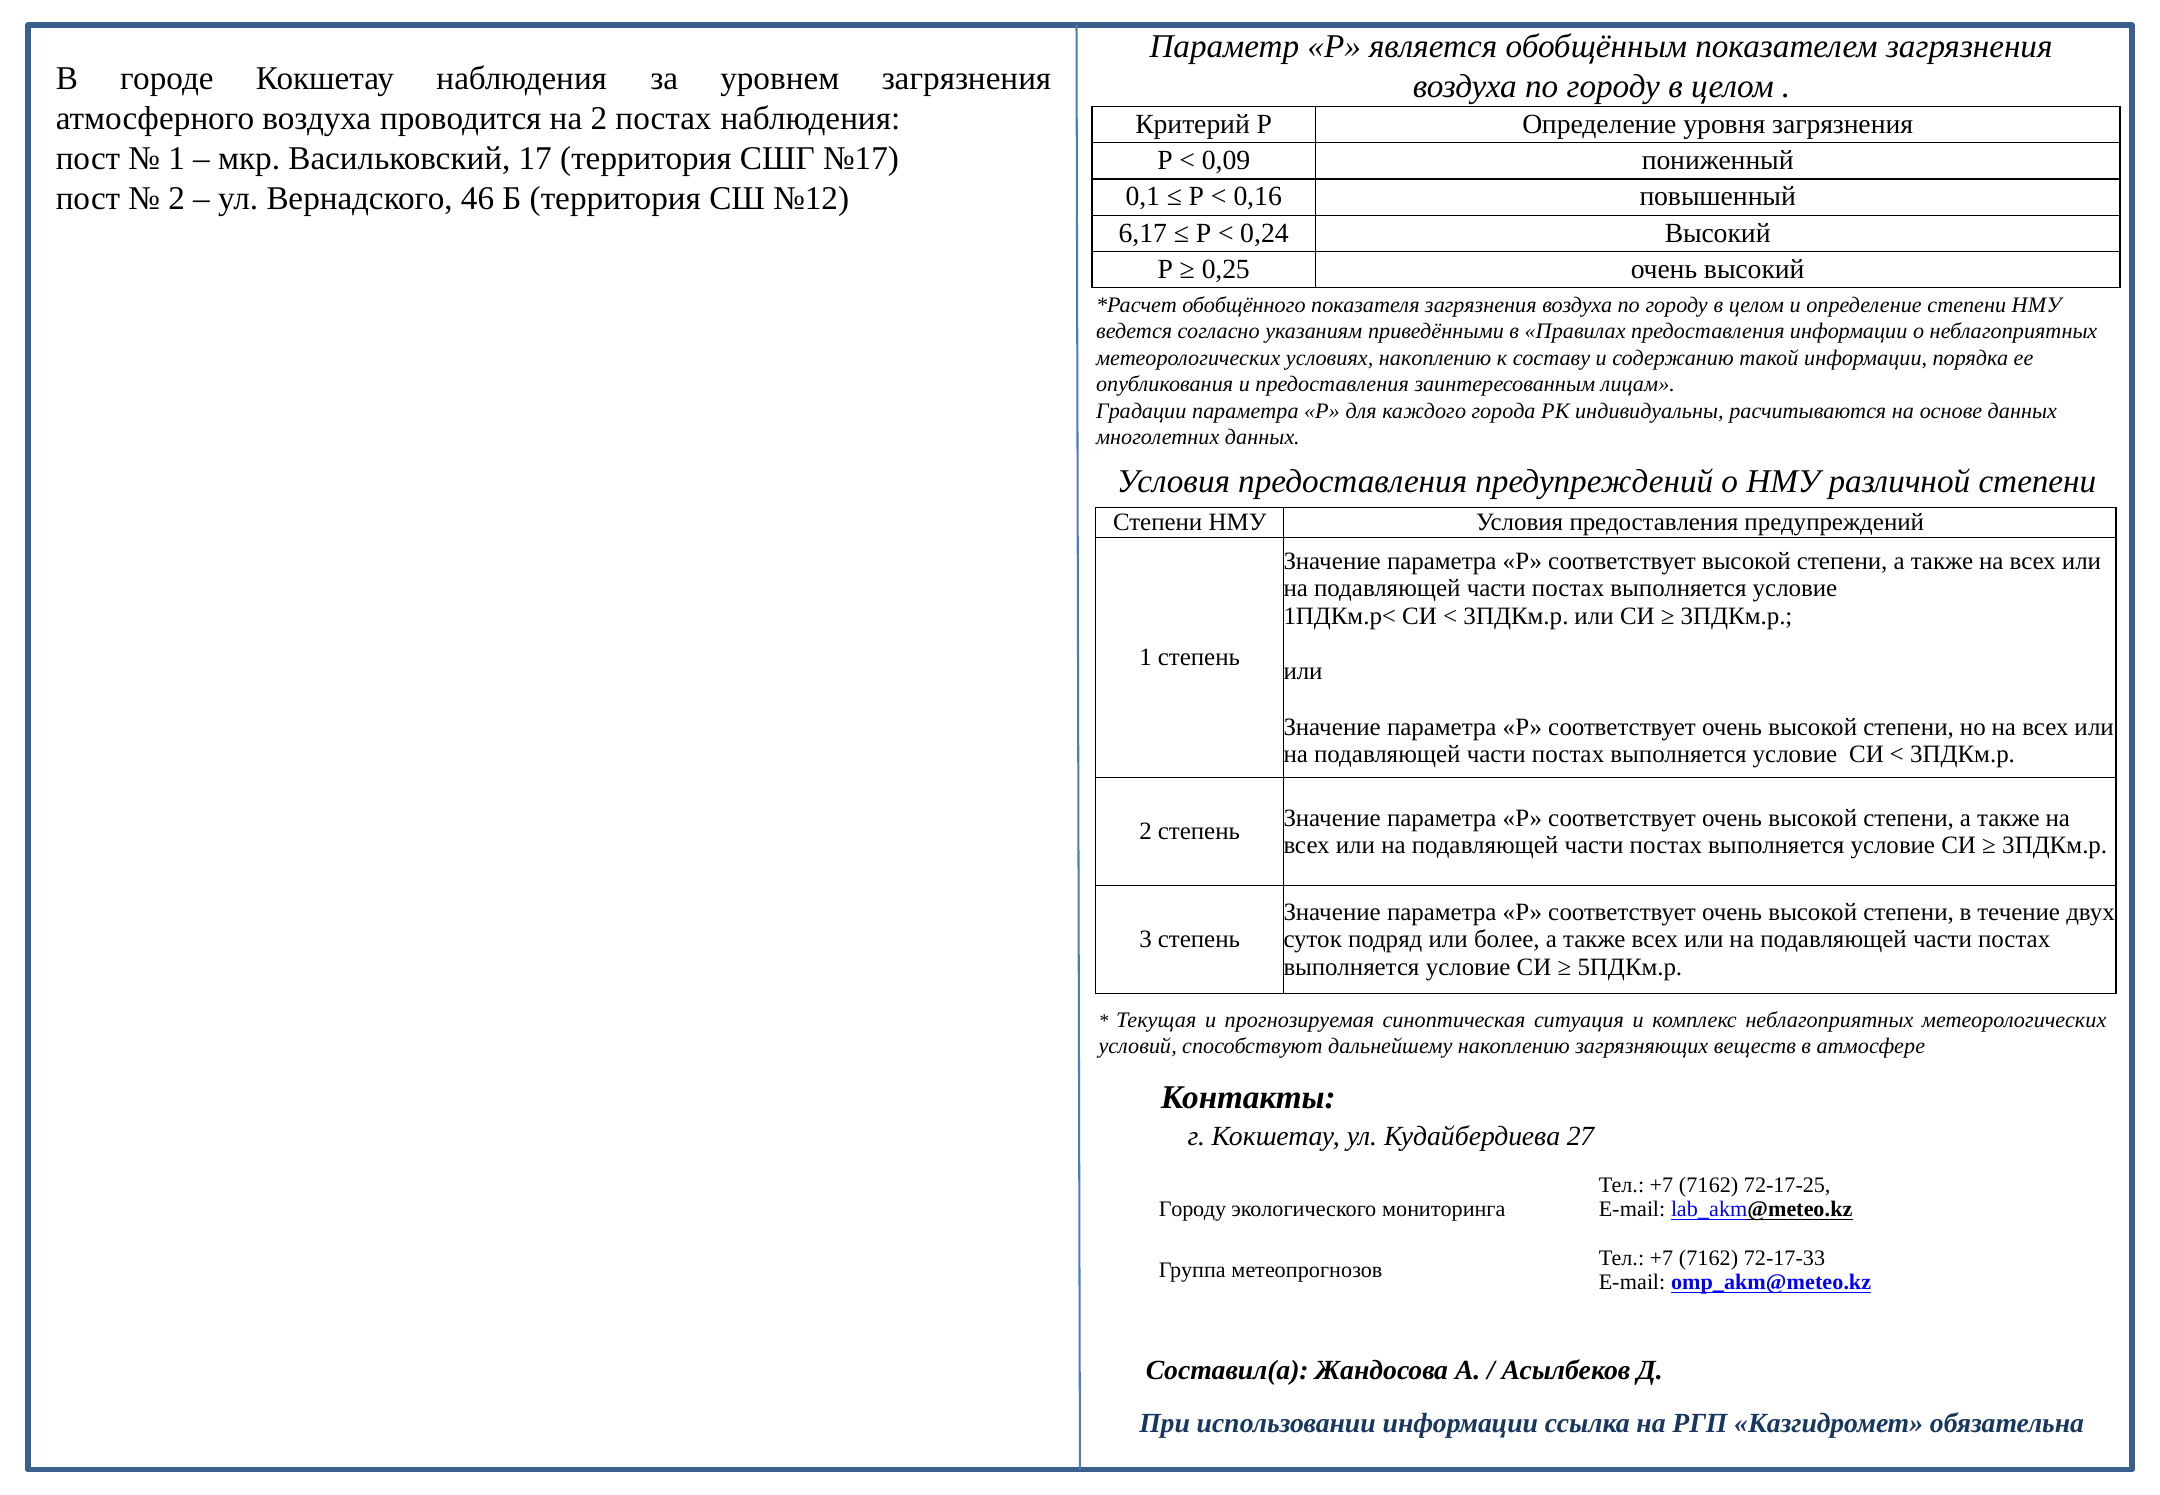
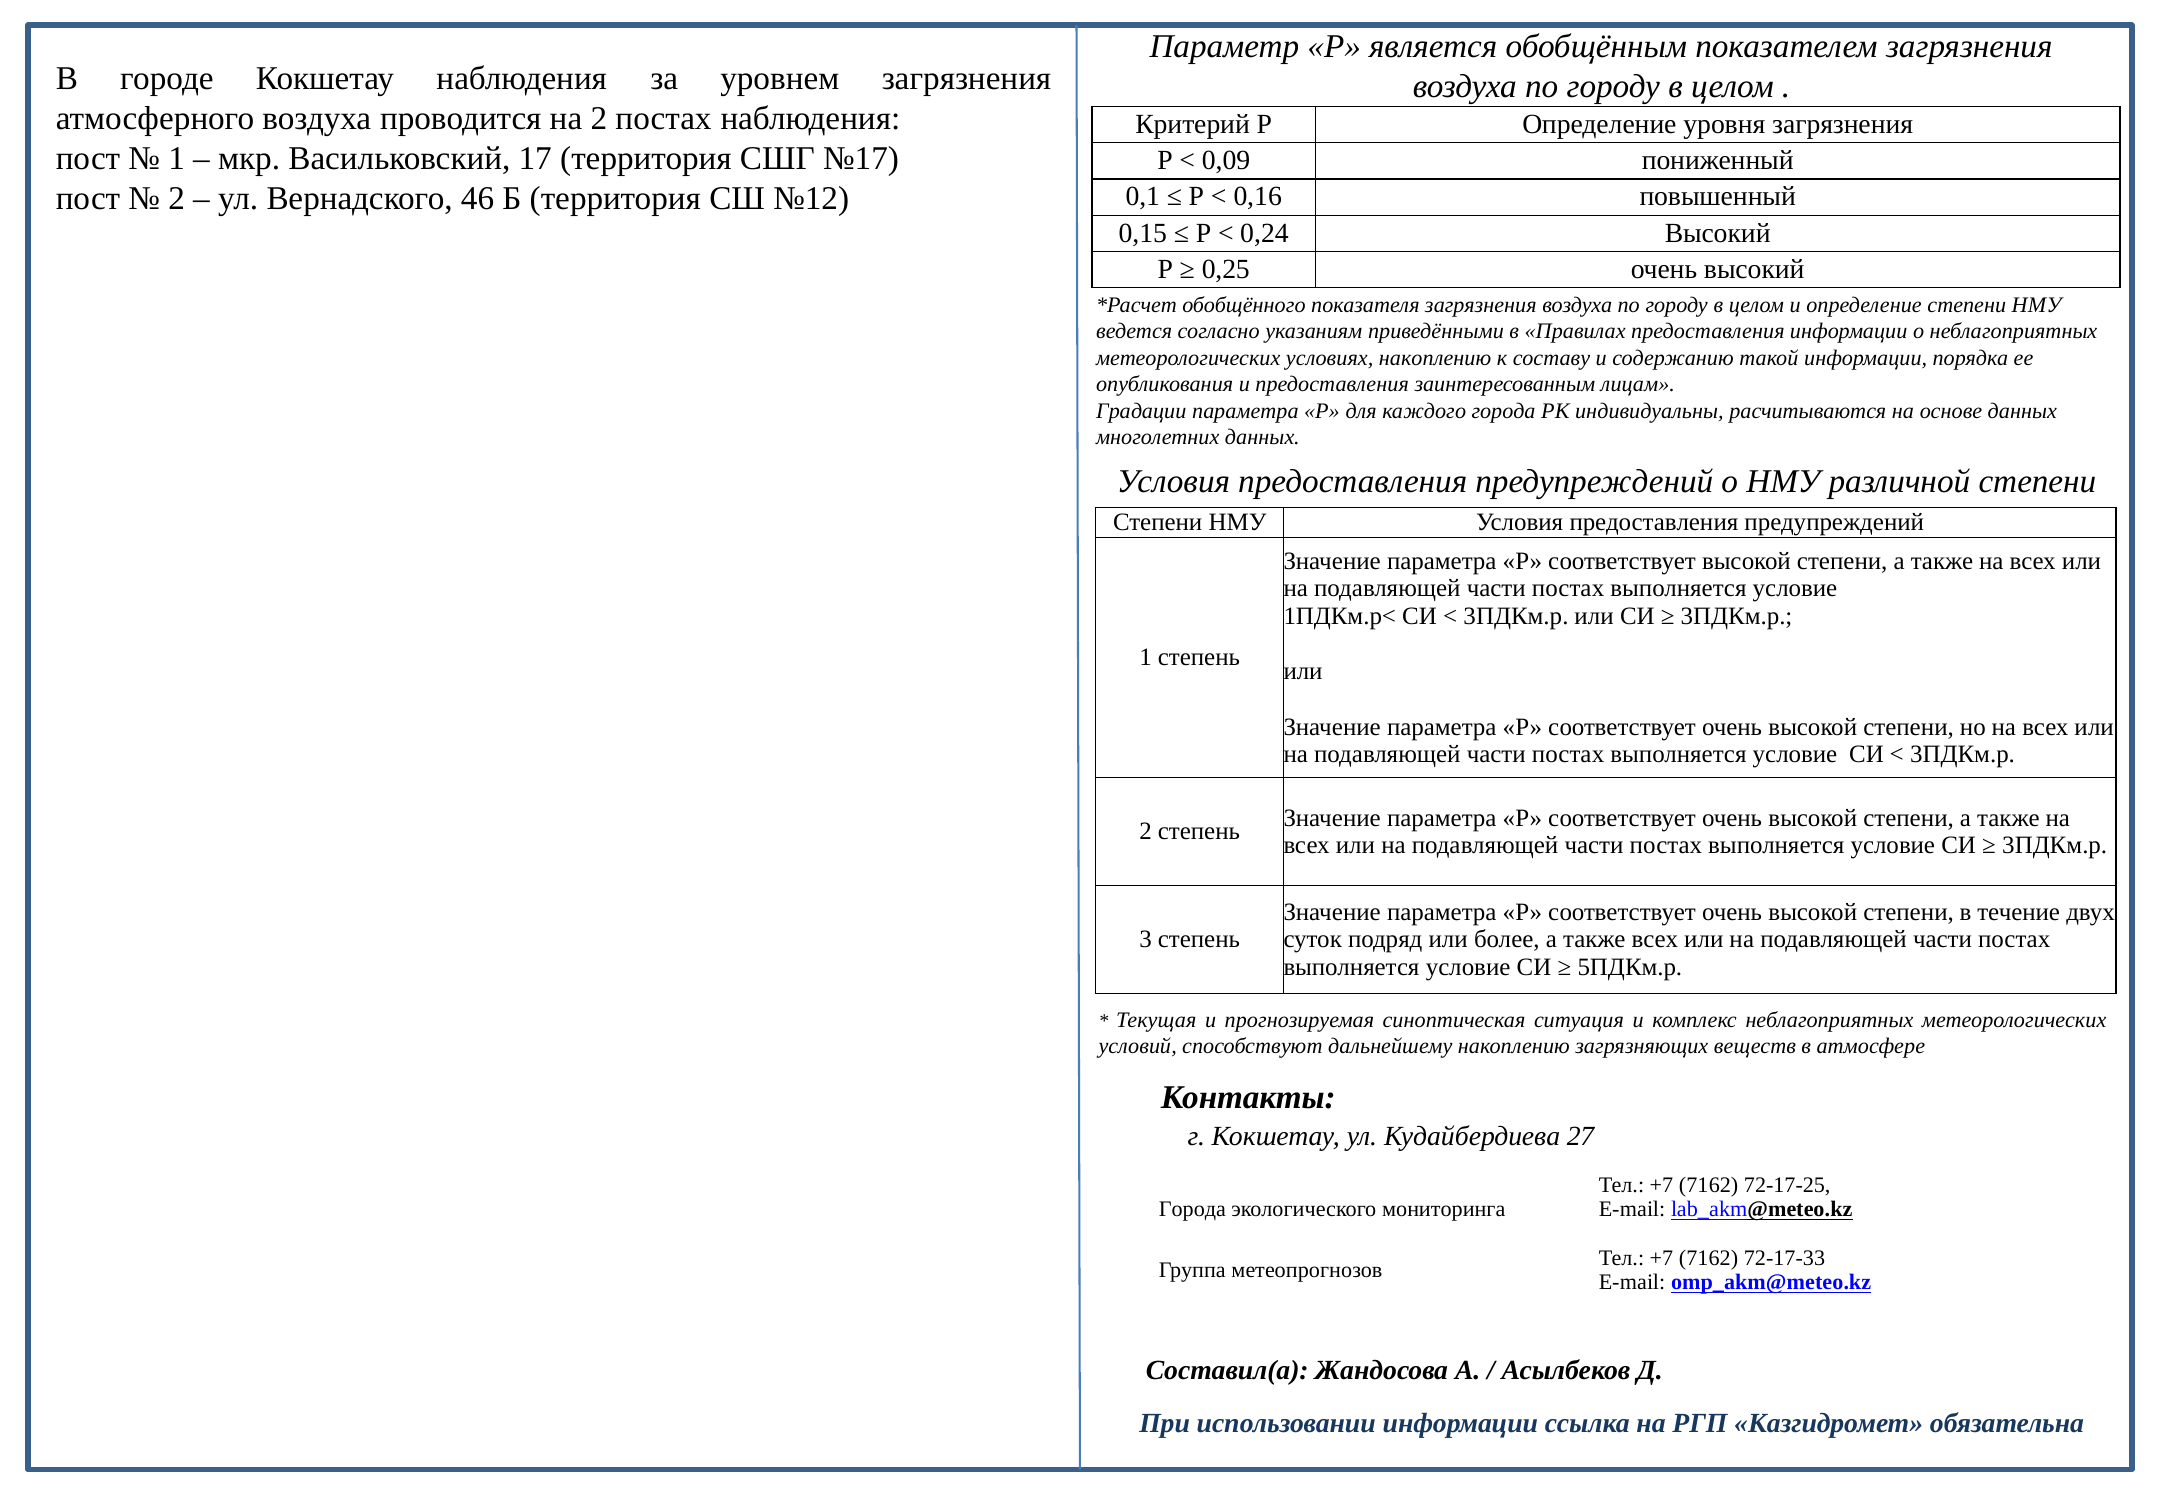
6,17: 6,17 -> 0,15 (1143, 233)
Городу: Городу -> Города (1192, 1210)
